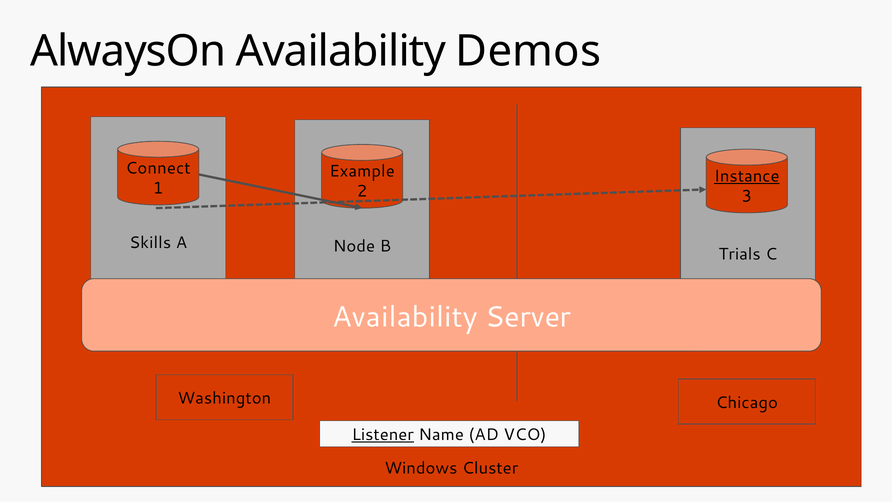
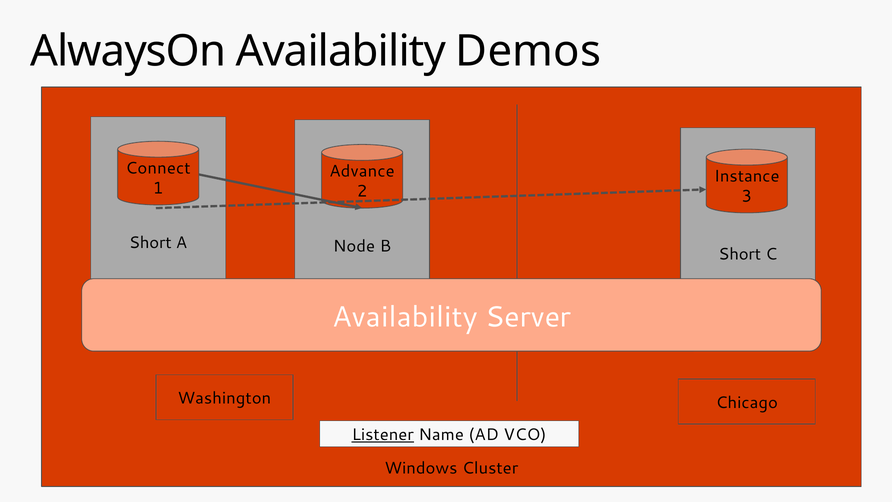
Example: Example -> Advance (362, 171)
Instance underline: present -> none (747, 176)
Skills: Skills -> Short (150, 243)
Trials: Trials -> Short (740, 254)
